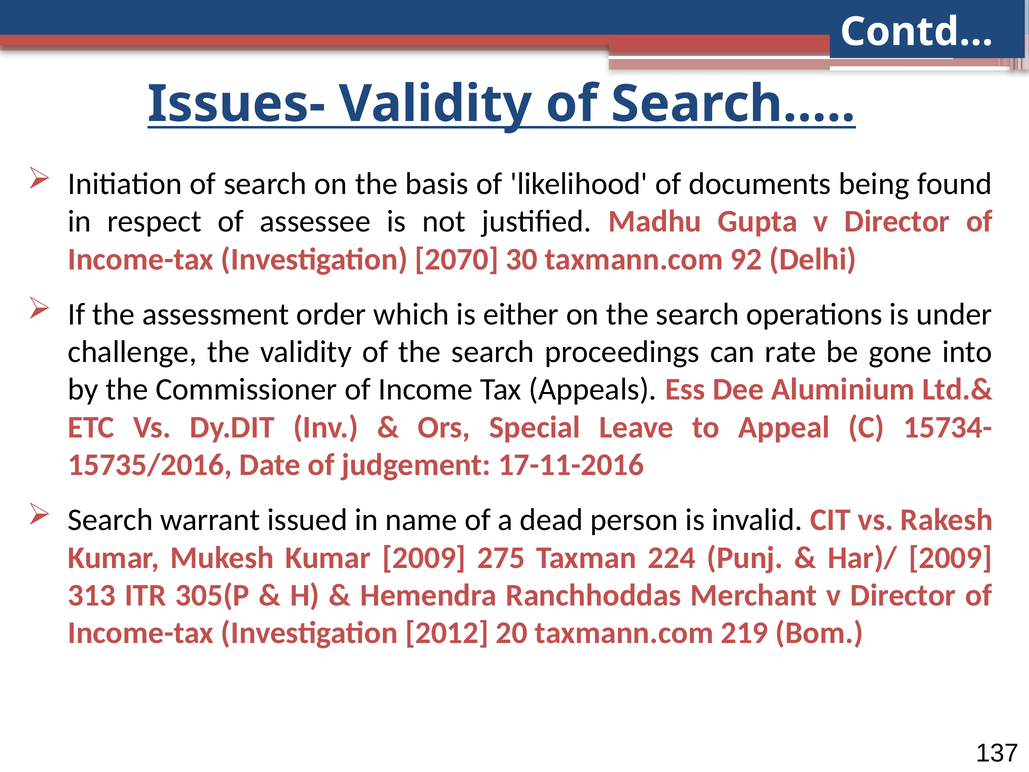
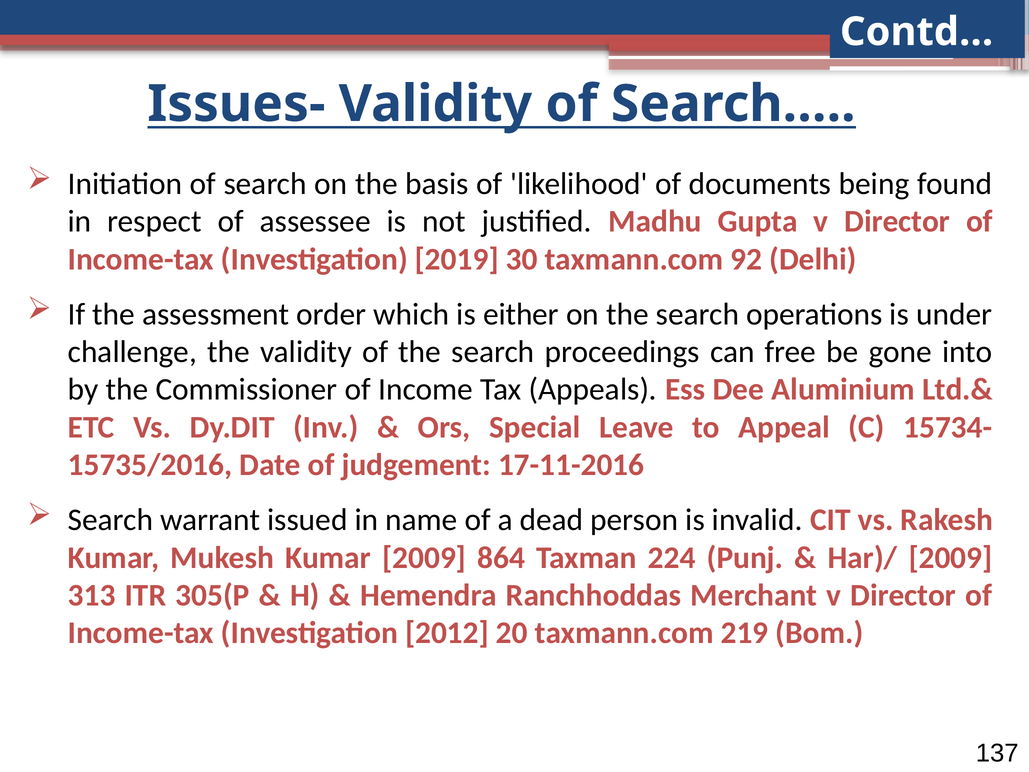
2070: 2070 -> 2019 (457, 259)
rate: rate -> free (790, 352)
275: 275 -> 864 (501, 557)
